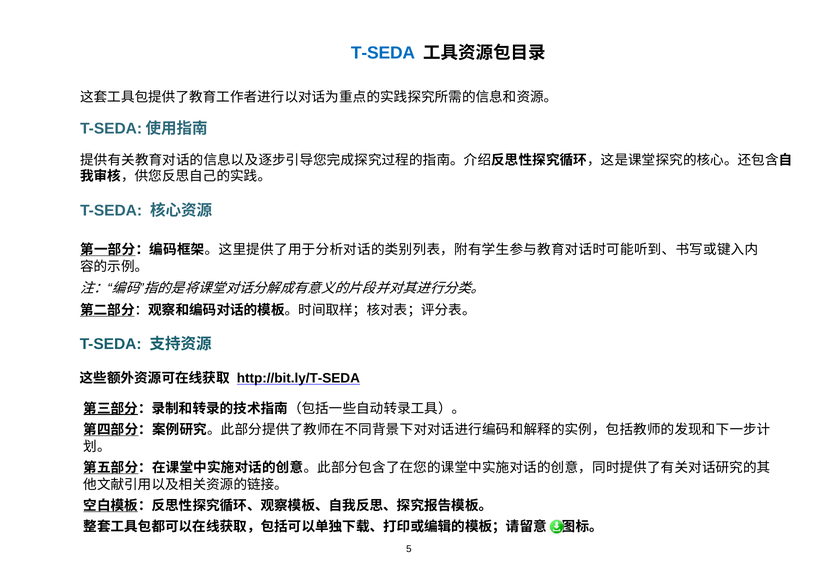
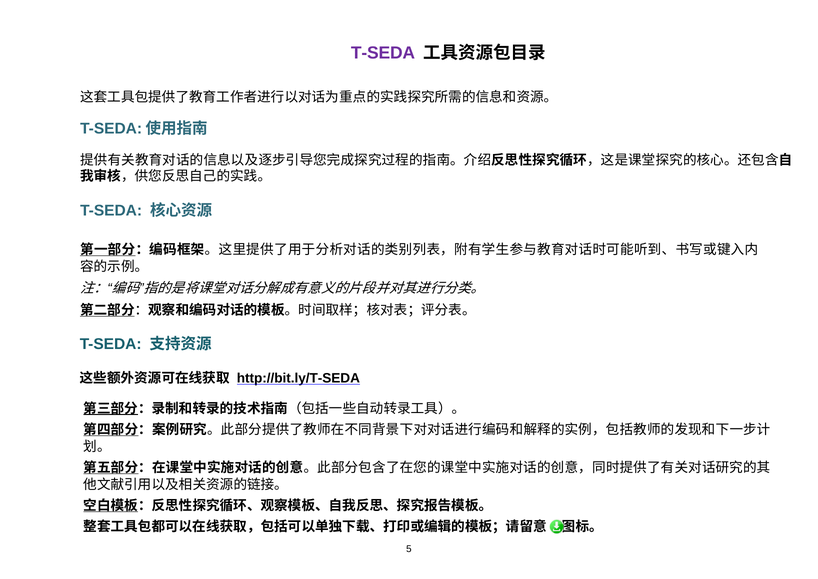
T-SEDA colour: blue -> purple (383, 53)
